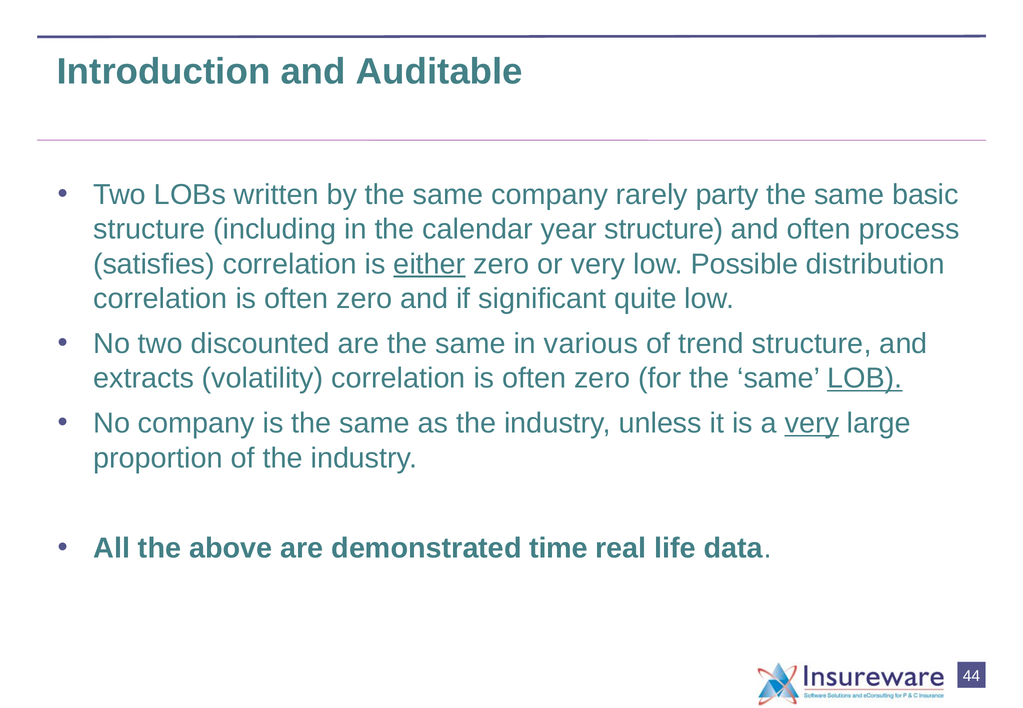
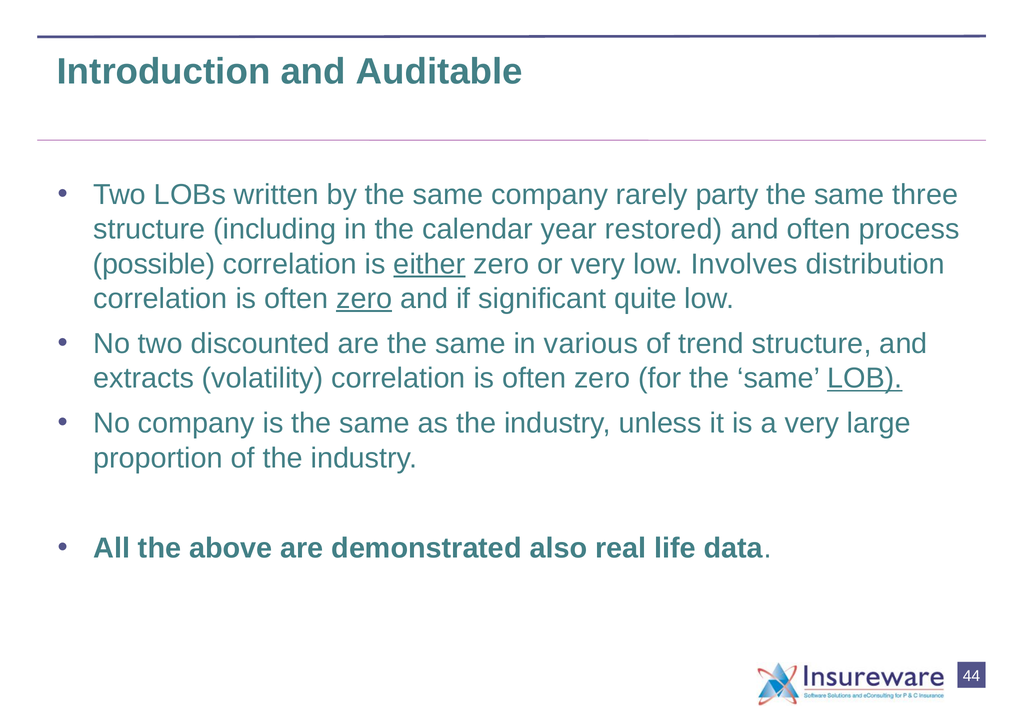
basic: basic -> three (925, 195)
year structure: structure -> restored (664, 230)
satisfies: satisfies -> possible (154, 264)
Possible: Possible -> Involves (744, 264)
zero underline: none -> present (364, 299)
very underline: present -> none (812, 424)
time: time -> also (558, 548)
